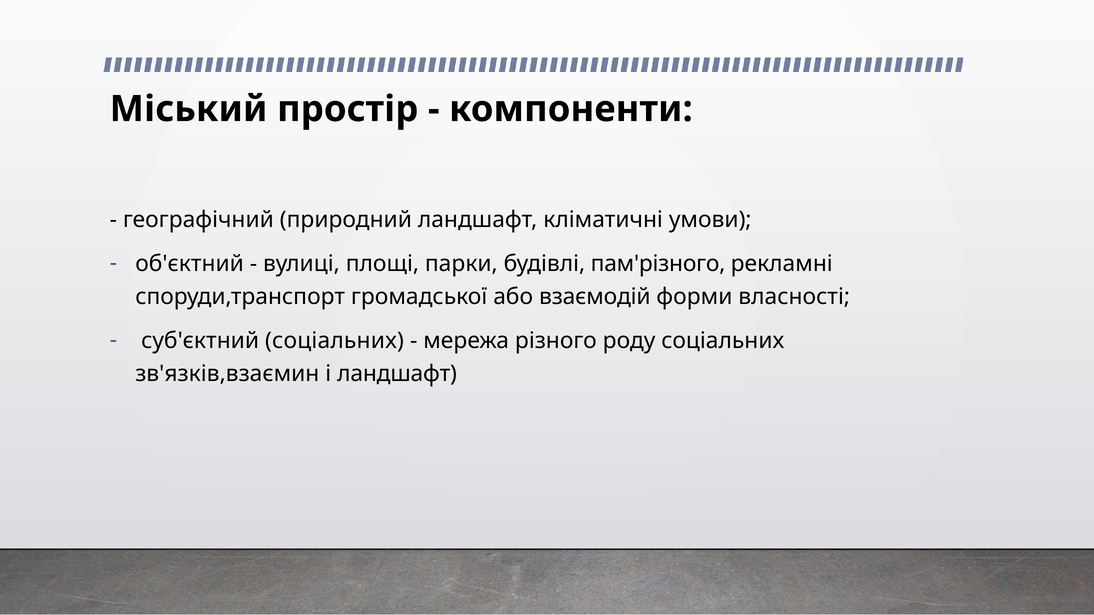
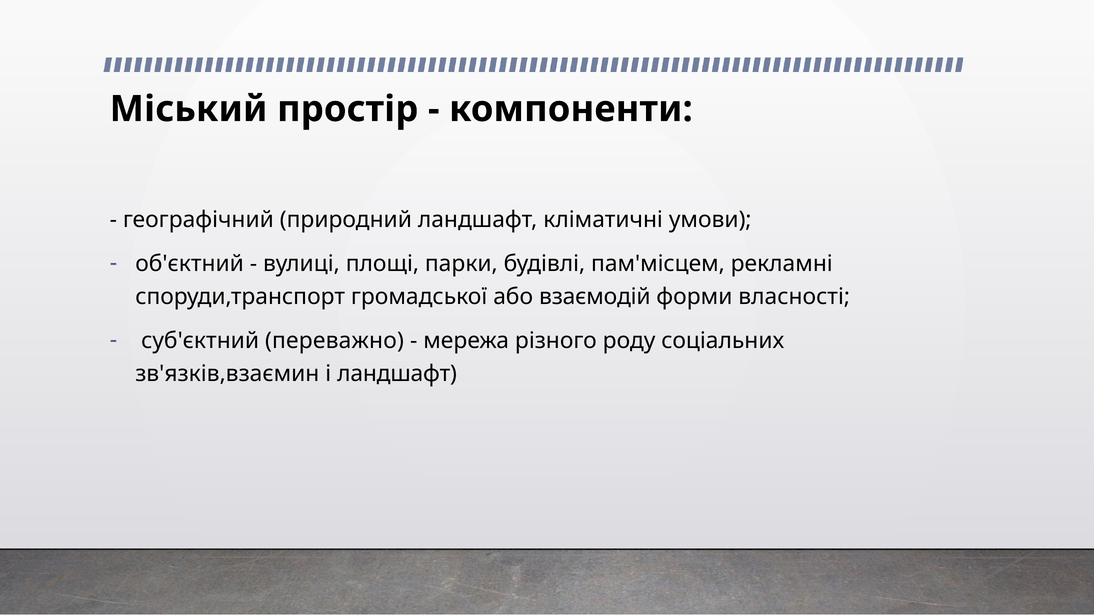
пам'різного: пам'різного -> пам'місцем (658, 264)
суб'єктний соціальних: соціальних -> переважно (334, 341)
